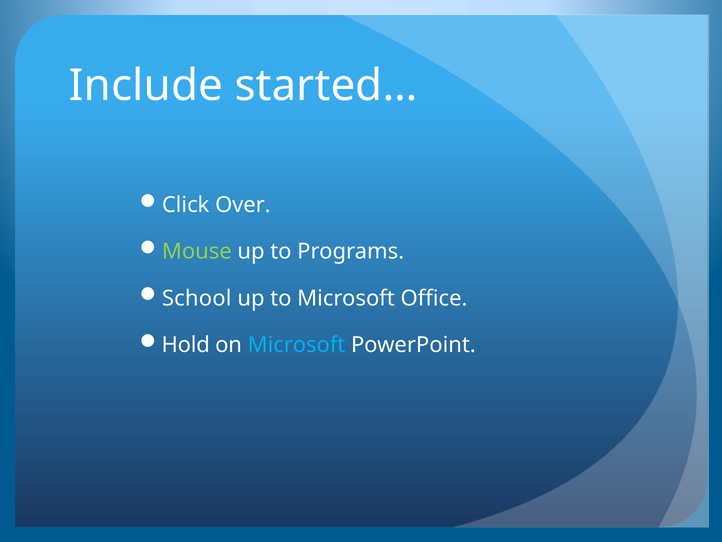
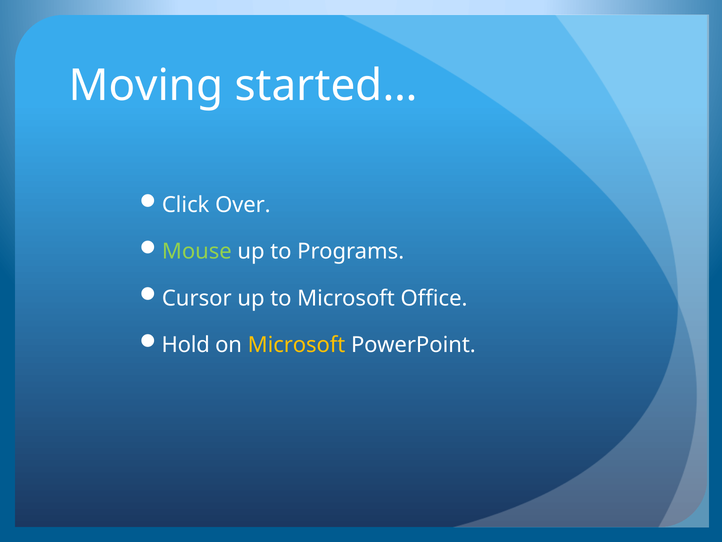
Include: Include -> Moving (146, 86)
School: School -> Cursor (197, 298)
Microsoft colour: light blue -> yellow (297, 345)
